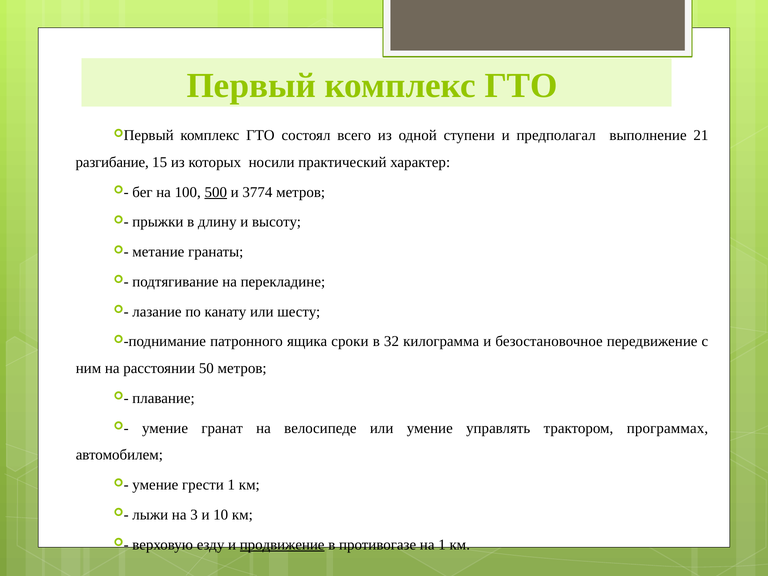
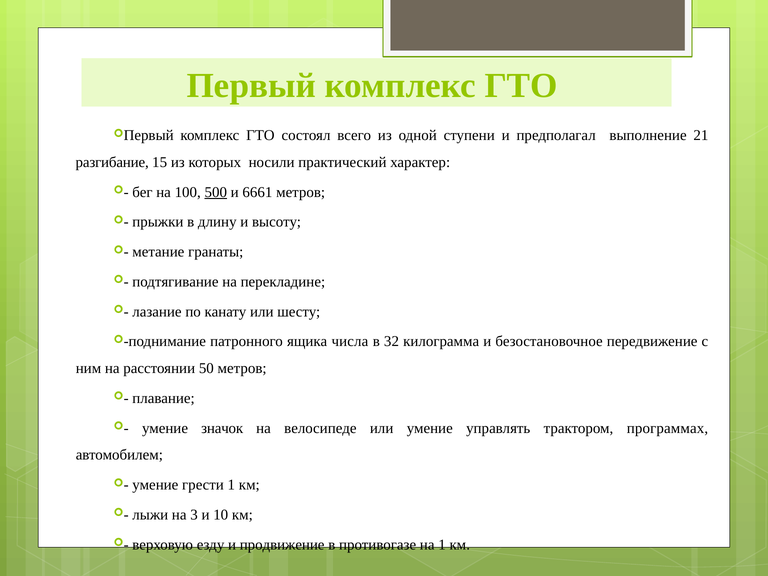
3774: 3774 -> 6661 (257, 192)
сроки: сроки -> числа (350, 342)
гранат: гранат -> значок (222, 428)
продвижение underline: present -> none (282, 545)
